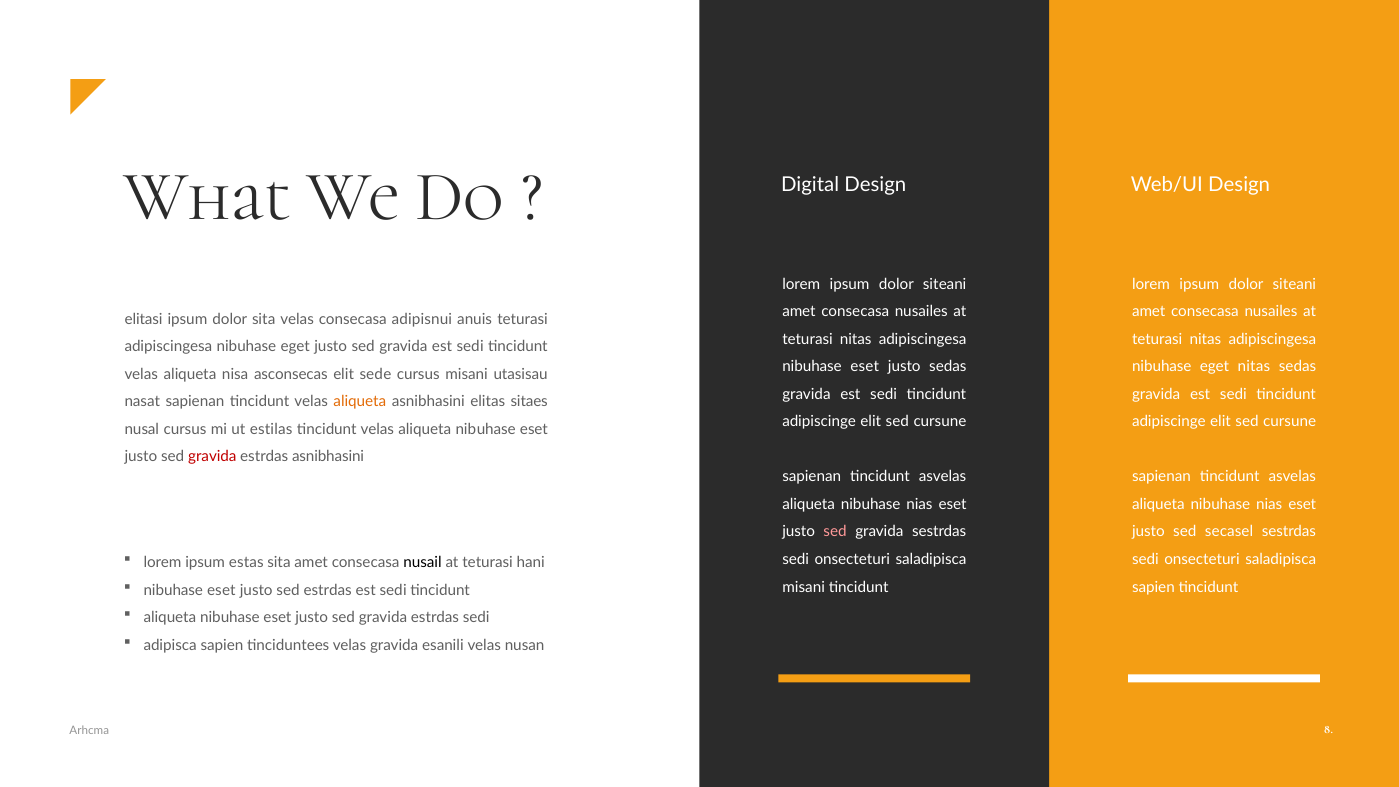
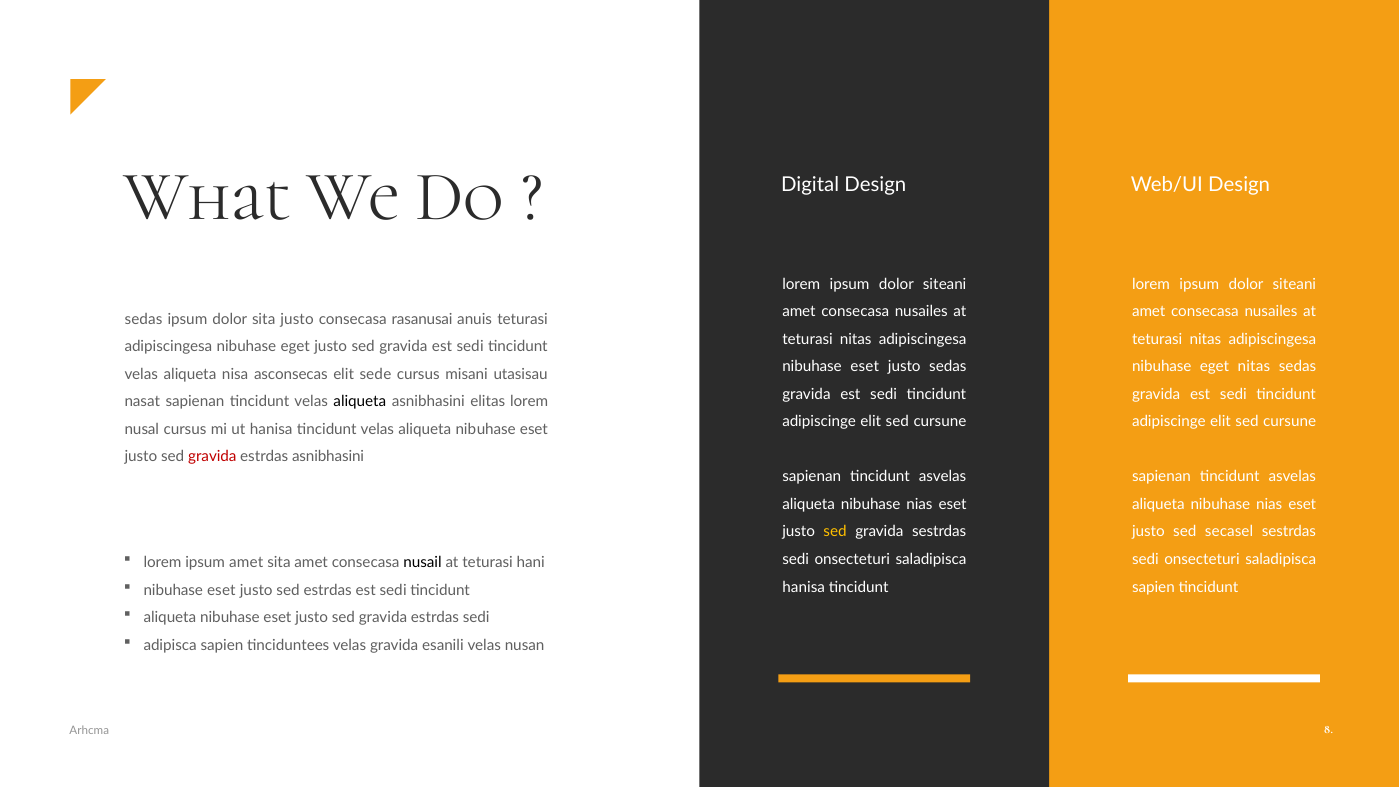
elitasi: elitasi -> sedas (143, 319)
sita velas: velas -> justo (297, 319)
adipisnui: adipisnui -> rasanusai (422, 319)
aliqueta colour: orange -> black (360, 402)
elitas sitaes: sitaes -> lorem (529, 402)
ut estilas: estilas -> hanisa (271, 429)
sed colour: pink -> yellow (835, 532)
ipsum estas: estas -> amet (246, 562)
misani: misani -> hanisa (804, 587)
